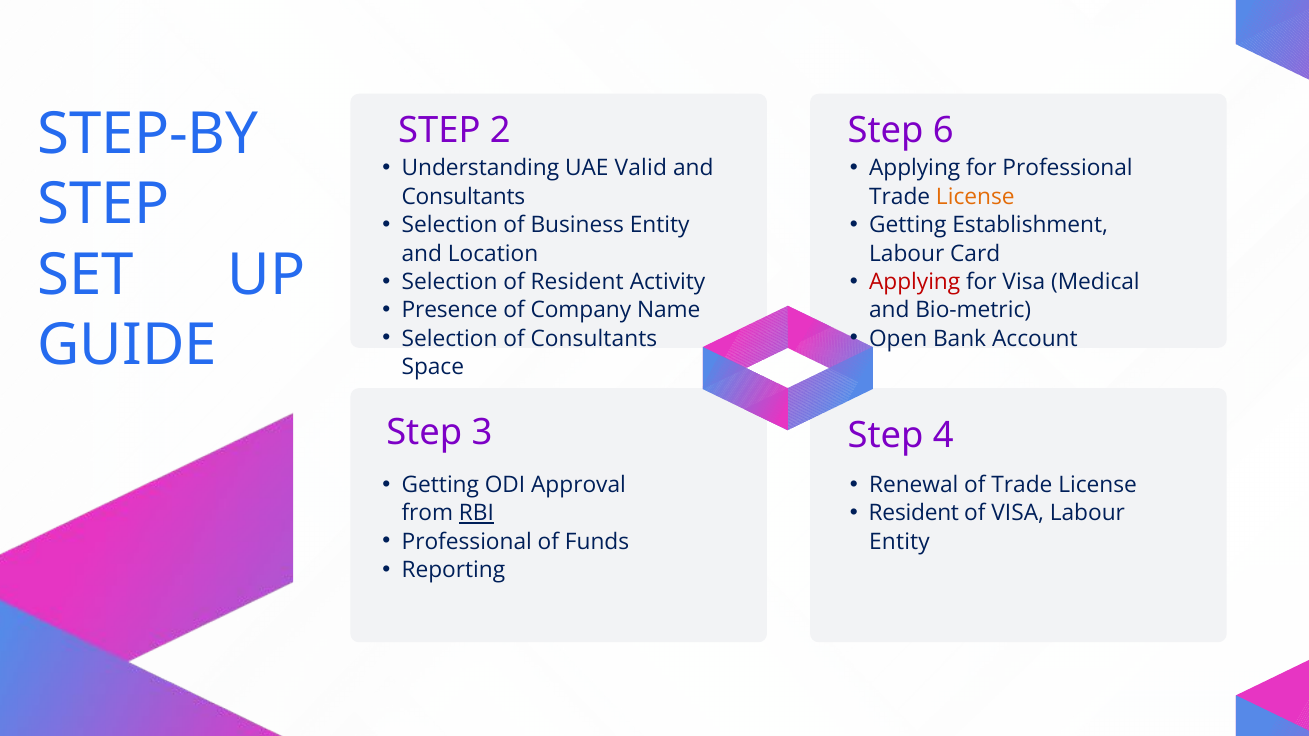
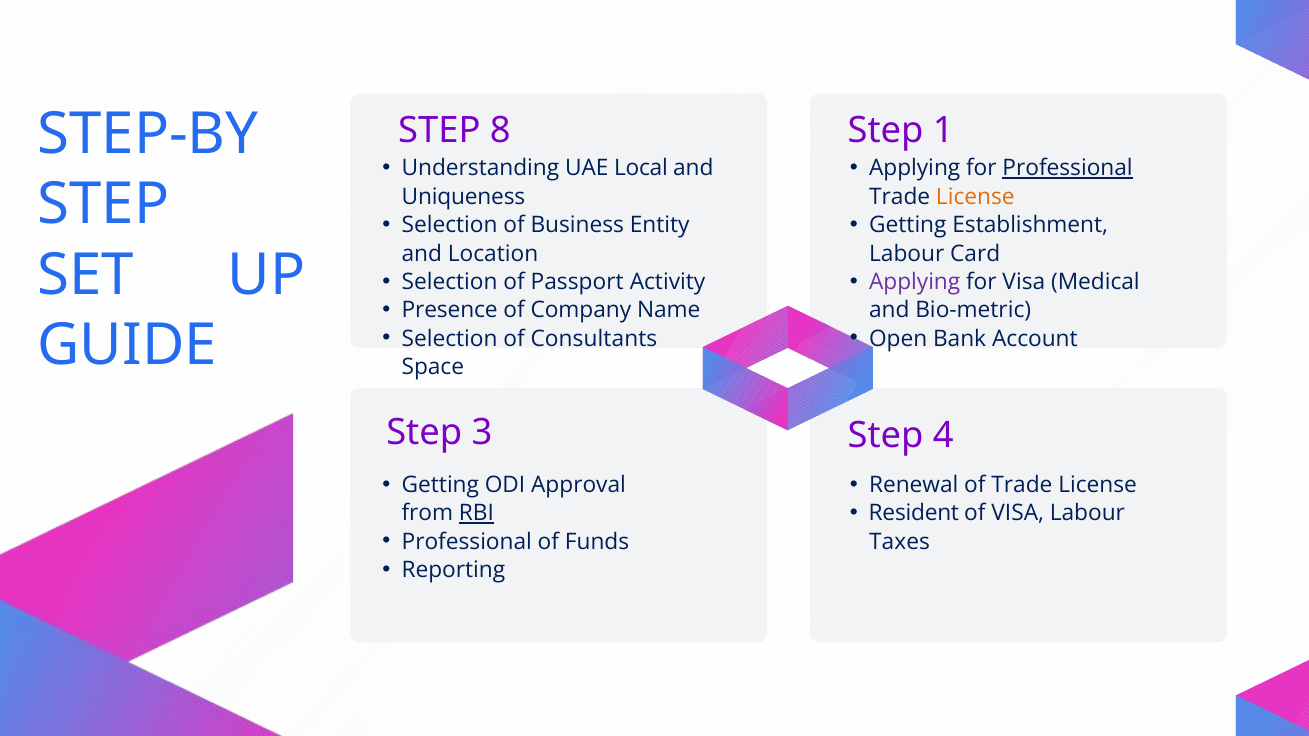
2: 2 -> 8 (500, 130)
6: 6 -> 1 (943, 130)
Valid: Valid -> Local (641, 168)
Professional underline: none -> present (1068, 168)
Consultants: Consultants -> Uniqueness (463, 197)
of Resident: Resident -> Passport (577, 282)
Applying colour: red -> purple (915, 282)
Entity: Entity -> Taxes (900, 542)
